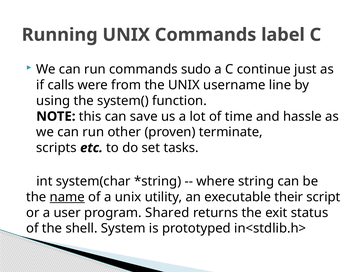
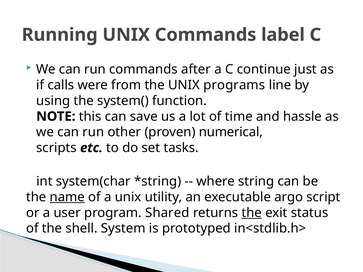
sudo: sudo -> after (196, 69)
username: username -> programs (234, 85)
terminate: terminate -> numerical (231, 132)
their: their -> argo (289, 197)
the underline: none -> present (252, 213)
